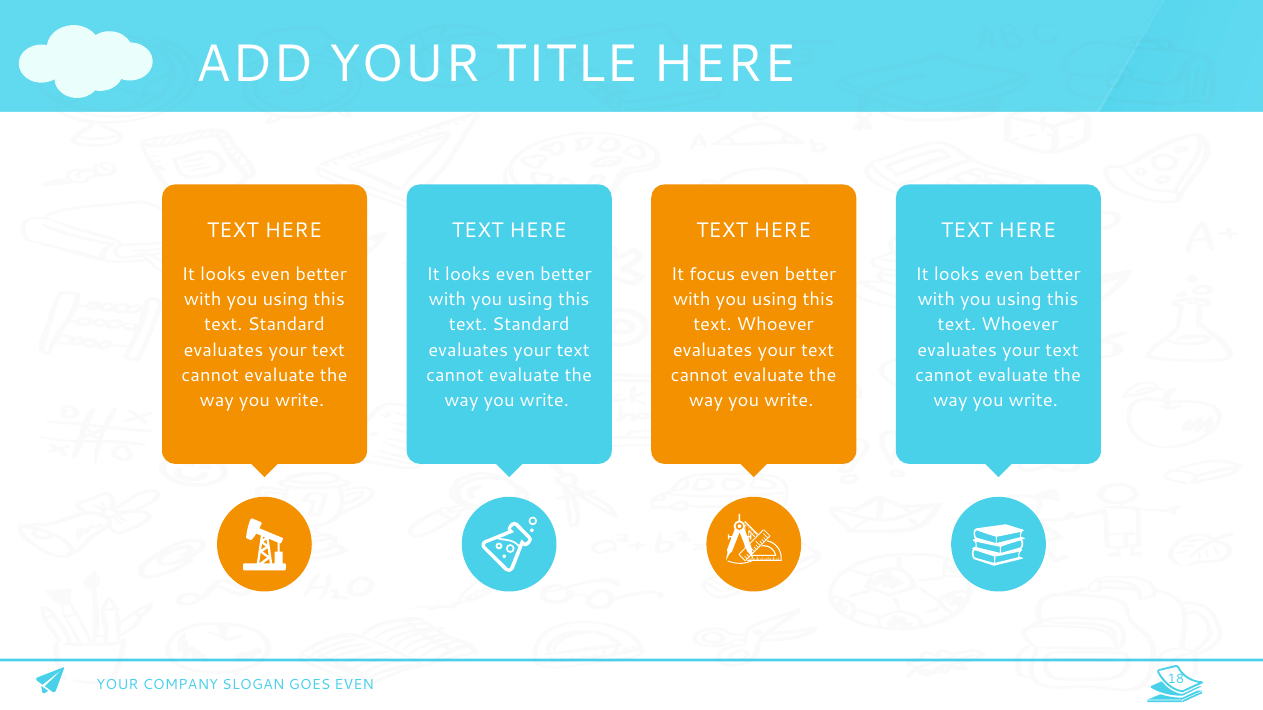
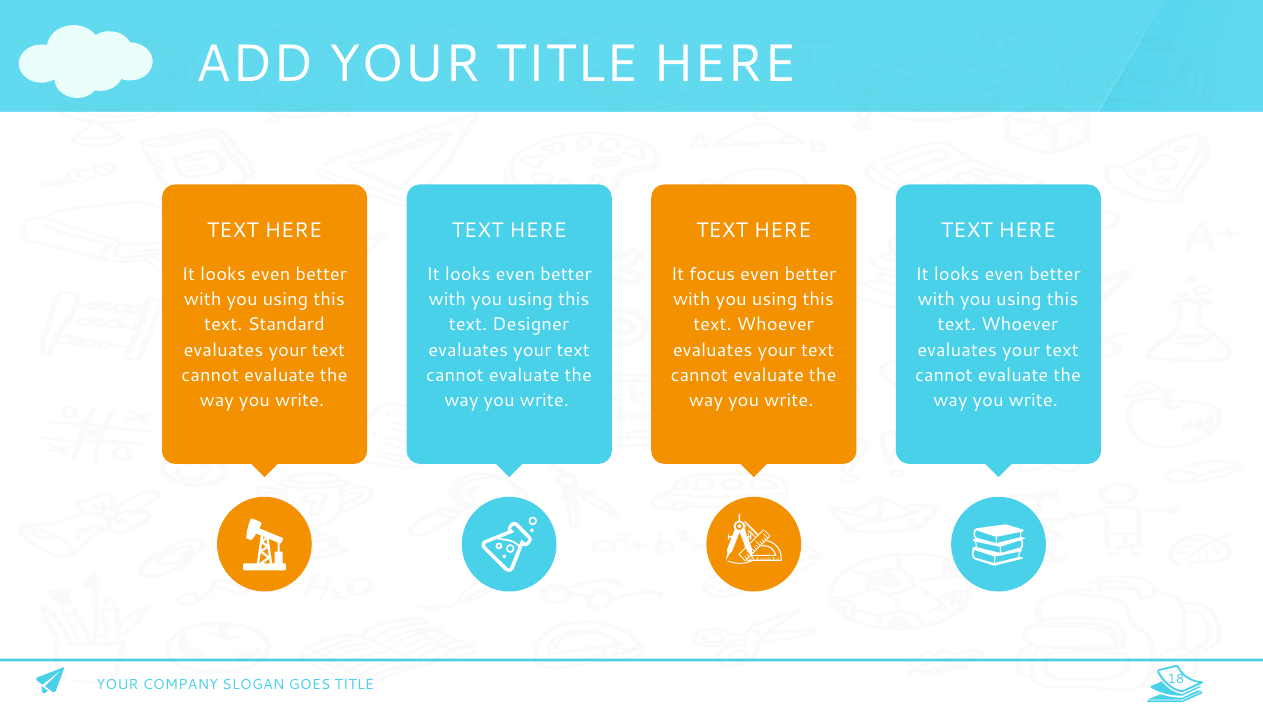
Standard: Standard -> Designer (531, 325)
GOES EVEN: EVEN -> TITLE (354, 685)
